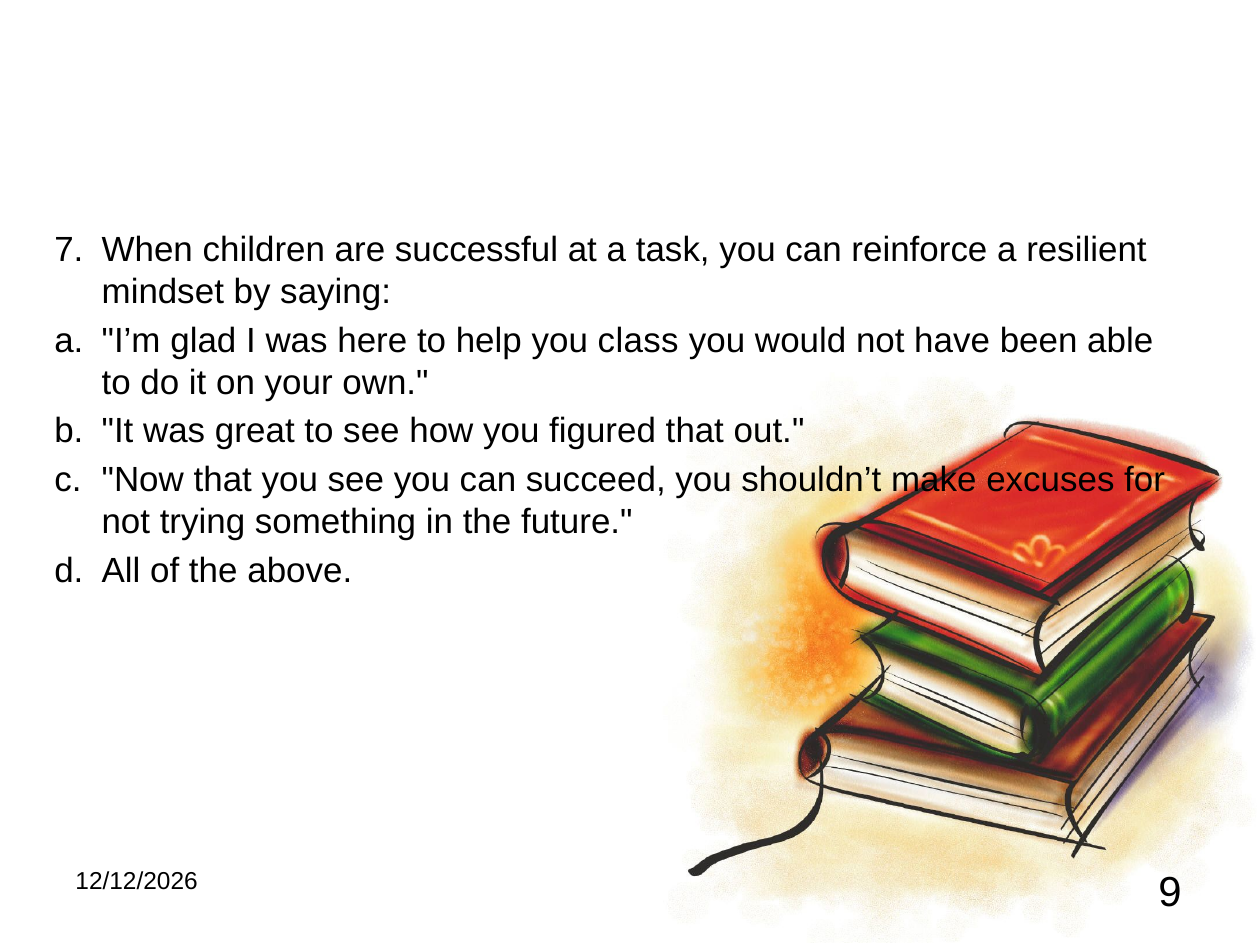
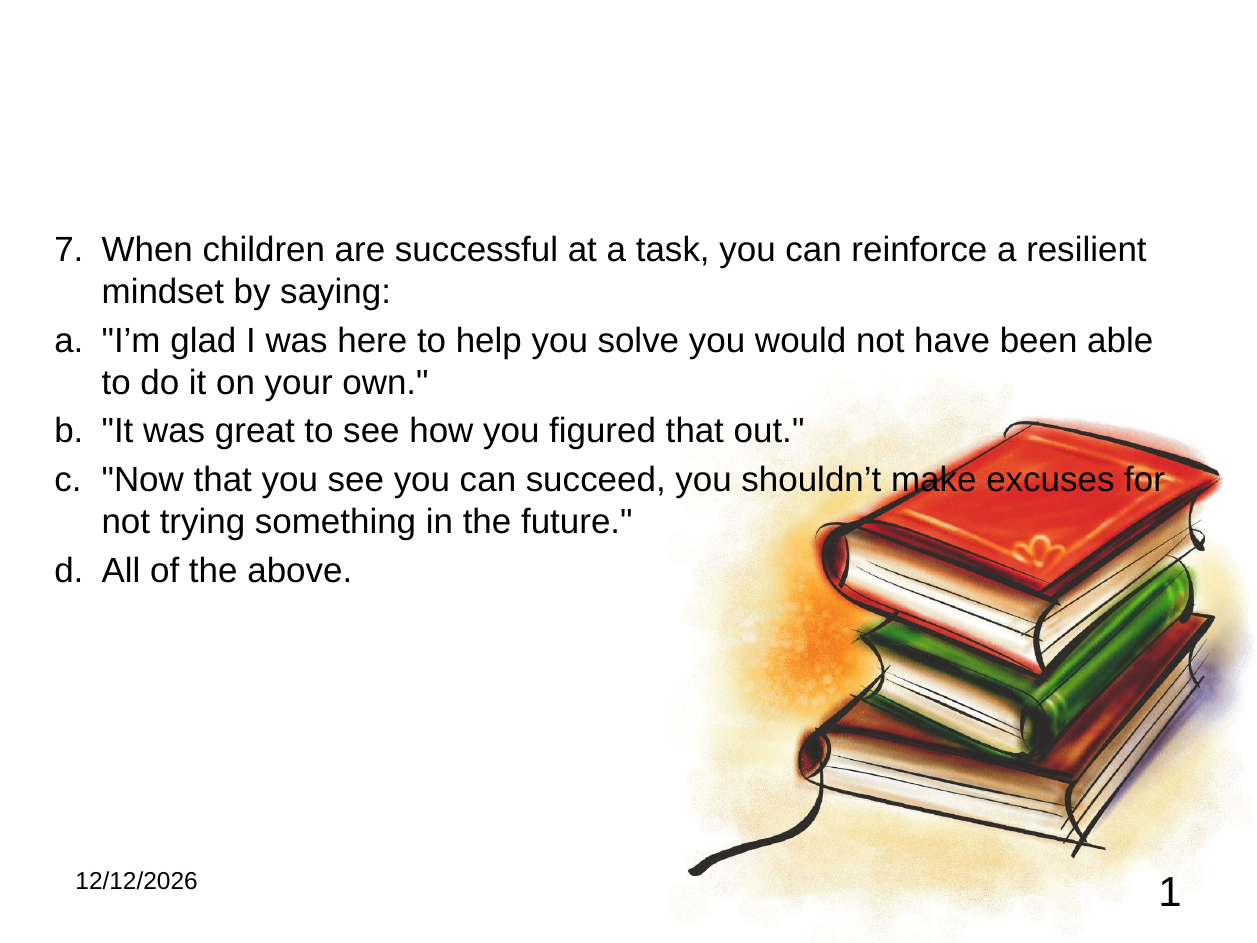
class: class -> solve (638, 340)
9: 9 -> 1 (1170, 893)
